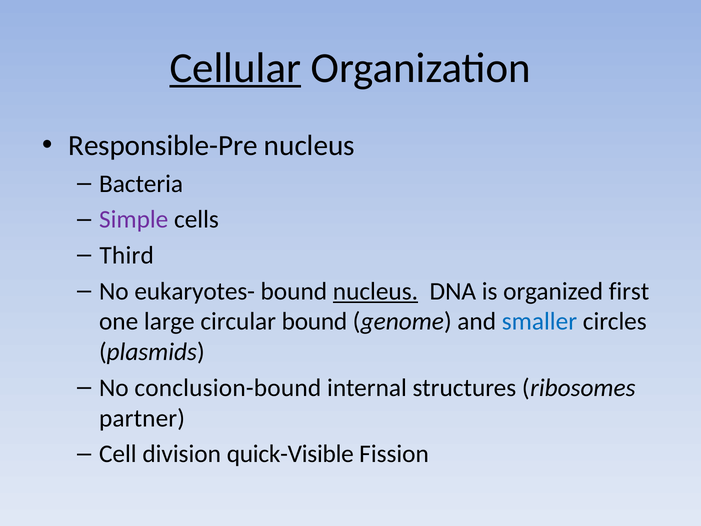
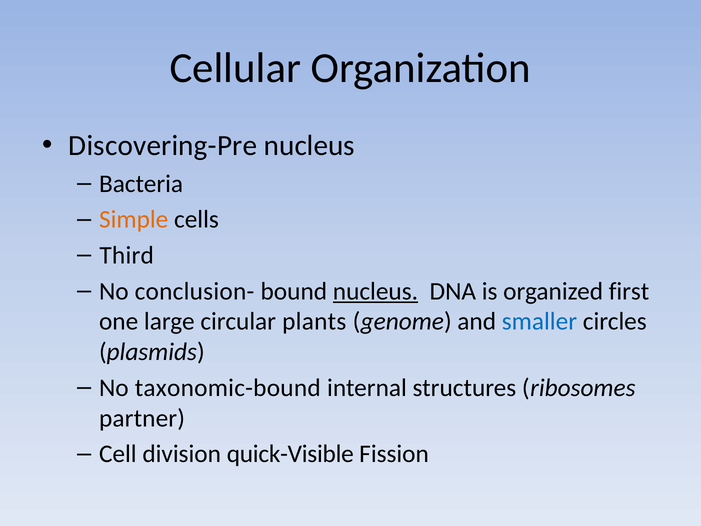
Cellular underline: present -> none (235, 68)
Responsible-Pre: Responsible-Pre -> Discovering-Pre (163, 146)
Simple colour: purple -> orange (134, 219)
eukaryotes-: eukaryotes- -> conclusion- (194, 291)
circular bound: bound -> plants (314, 321)
conclusion-bound: conclusion-bound -> taxonomic-bound (228, 388)
